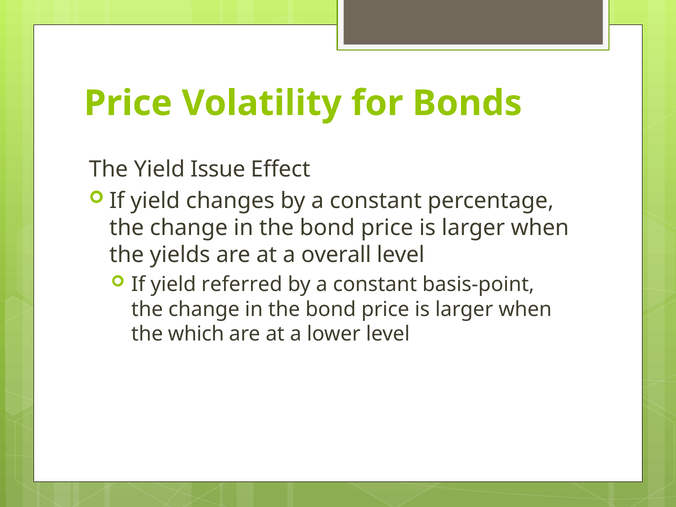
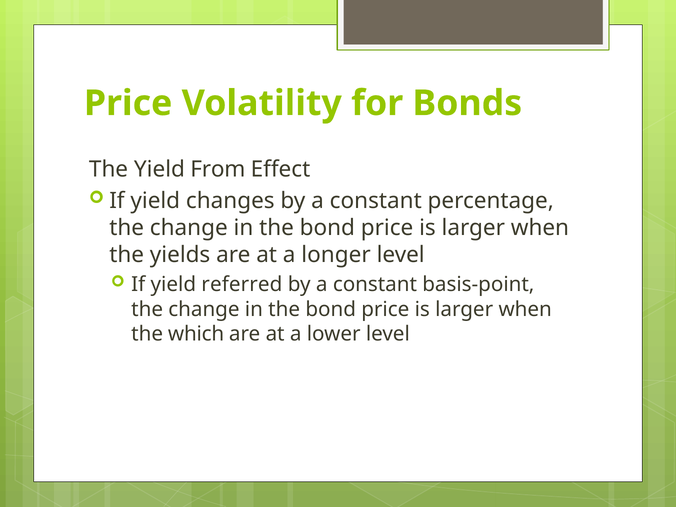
Issue: Issue -> From (218, 169)
overall: overall -> longer (336, 255)
